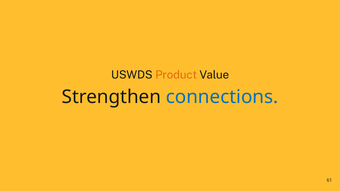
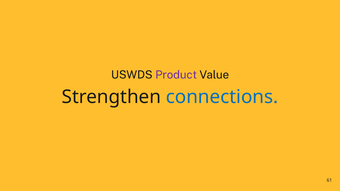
Product colour: orange -> purple (176, 75)
